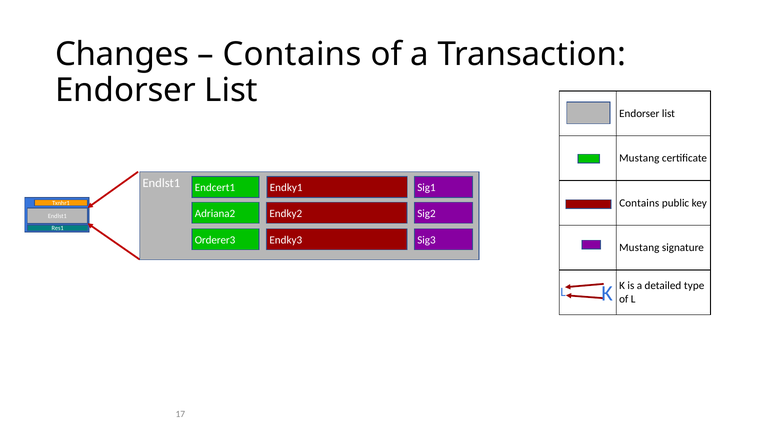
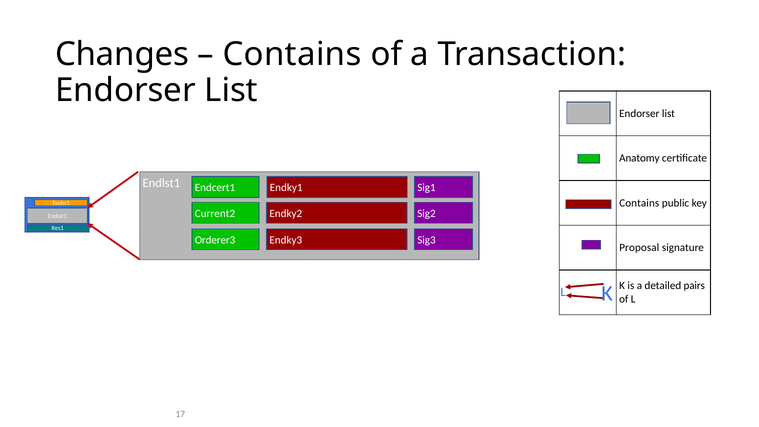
Mustang: Mustang -> Anatomy (639, 158)
Adriana2: Adriana2 -> Current2 (215, 213)
Mustang: Mustang -> Proposal (639, 248)
type: type -> pairs (694, 286)
